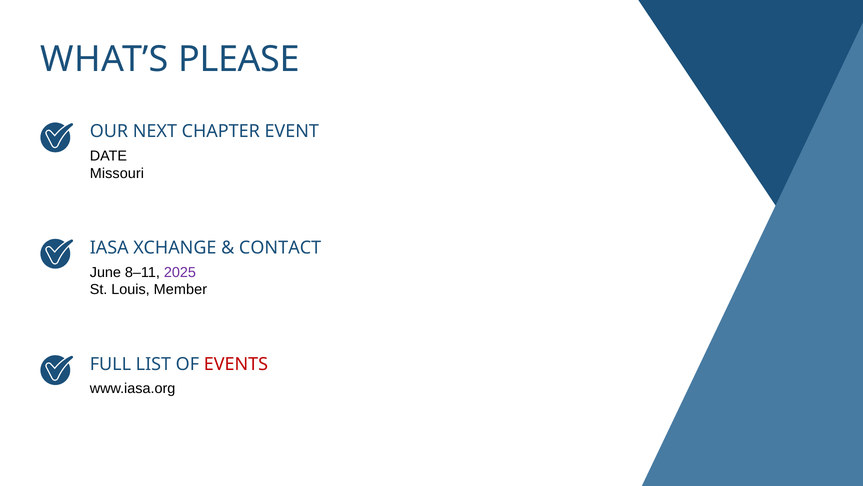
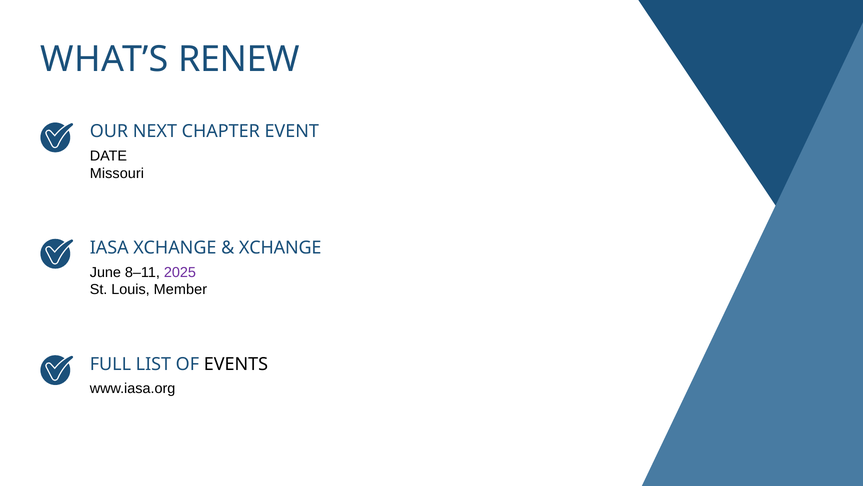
PLEASE: PLEASE -> RENEW (239, 59)
CONTACT: CONTACT -> XCHANGE (280, 247)
EVENTS colour: red -> black (236, 364)
